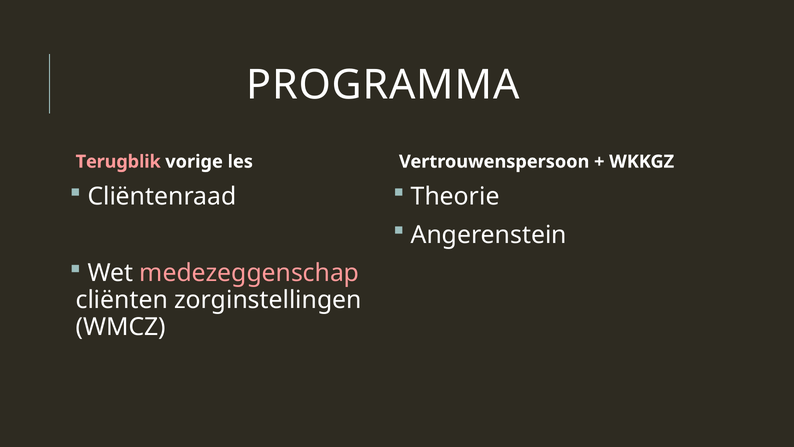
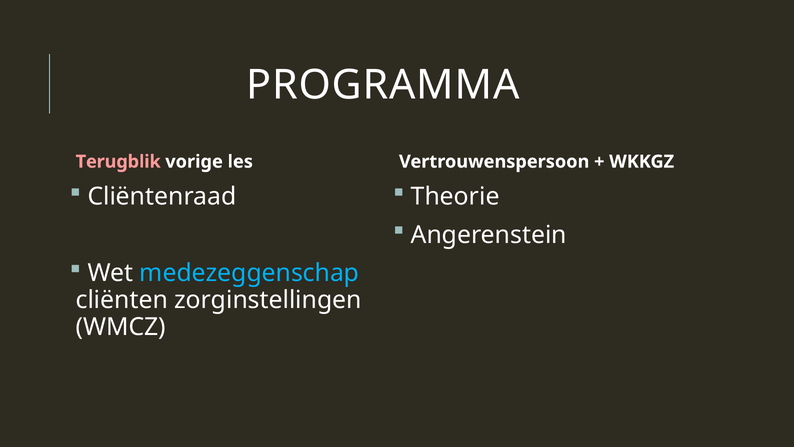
medezeggenschap colour: pink -> light blue (249, 273)
